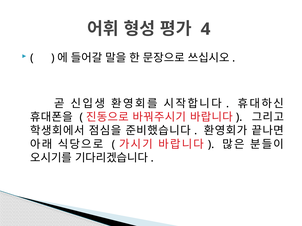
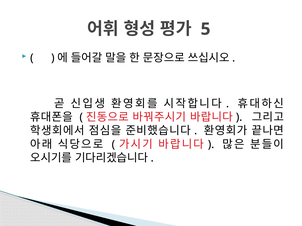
4: 4 -> 5 (206, 29)
